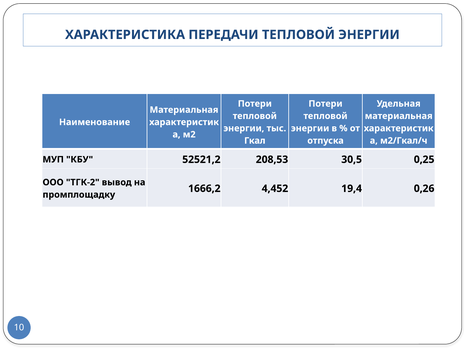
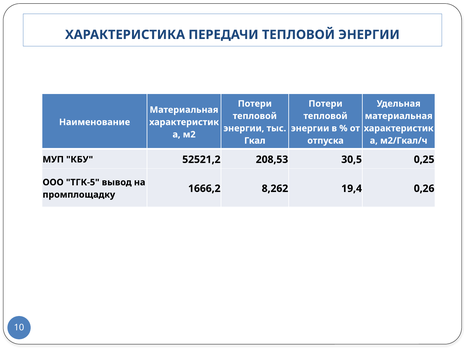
ТГК-2: ТГК-2 -> ТГК-5 (83, 182)
4,452: 4,452 -> 8,262 (275, 188)
